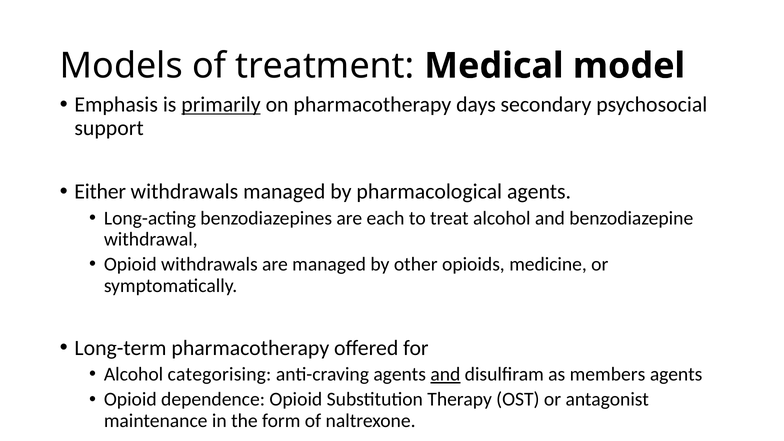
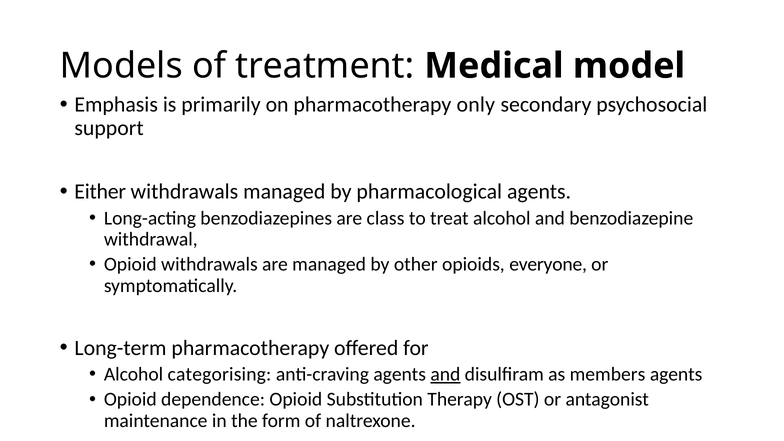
primarily underline: present -> none (221, 105)
days: days -> only (476, 105)
each: each -> class (385, 218)
medicine: medicine -> everyone (548, 264)
